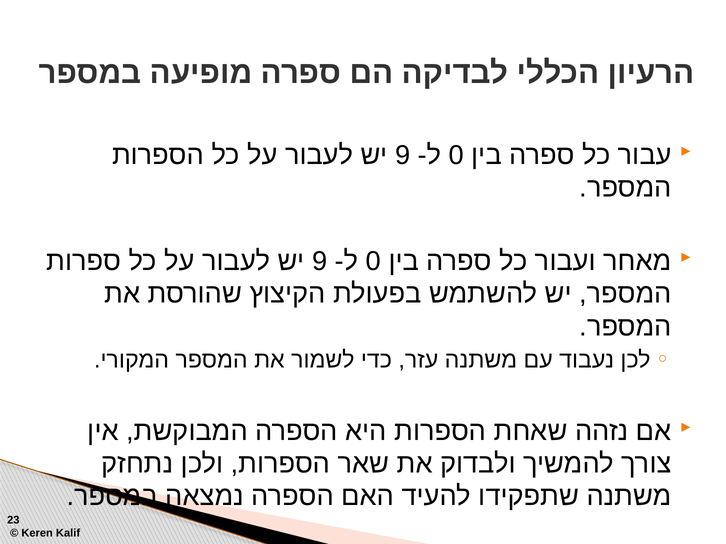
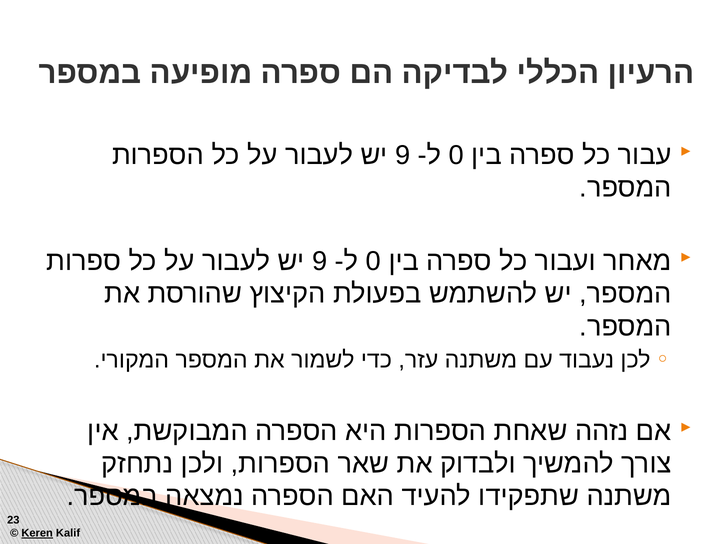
Keren underline: none -> present (37, 534)
